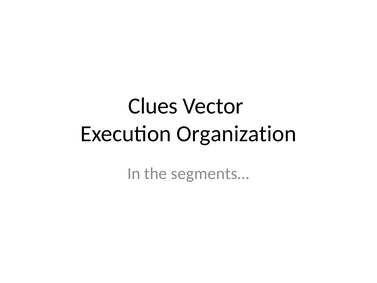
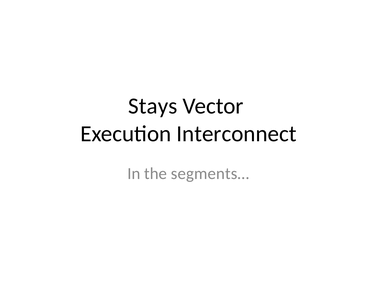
Clues: Clues -> Stays (153, 106)
Organization: Organization -> Interconnect (236, 134)
